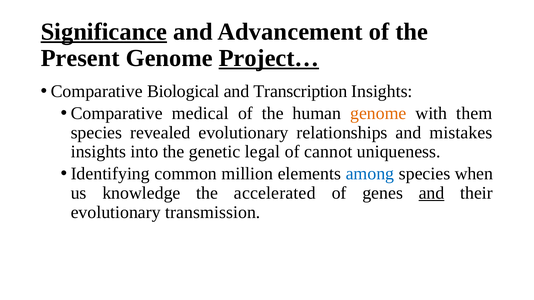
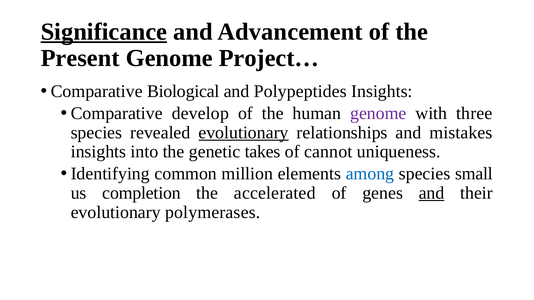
Project… underline: present -> none (269, 58)
Transcription: Transcription -> Polypeptides (300, 91)
medical: medical -> develop (200, 113)
genome colour: orange -> purple (378, 113)
them: them -> three (474, 113)
evolutionary underline: none -> present (244, 133)
legal: legal -> takes (263, 152)
when: when -> small (474, 174)
knowledge: knowledge -> completion (142, 193)
transmission: transmission -> polymerases (213, 212)
